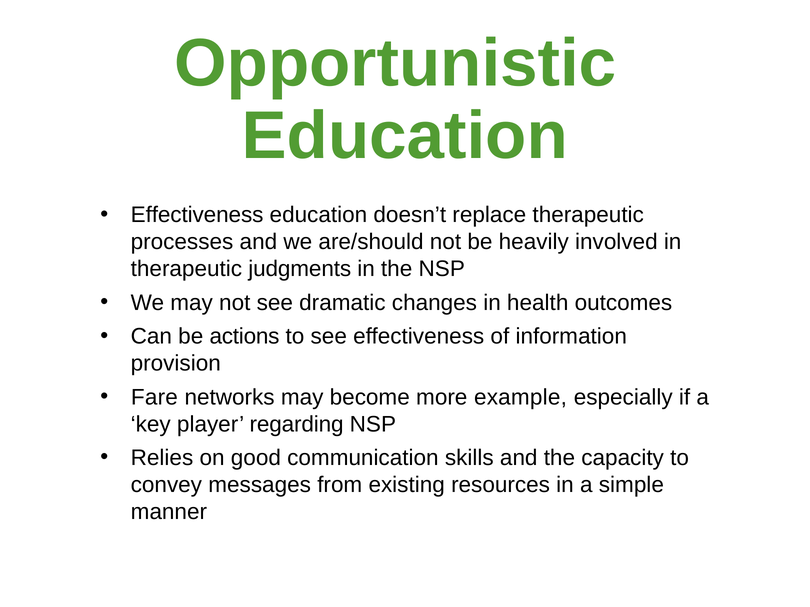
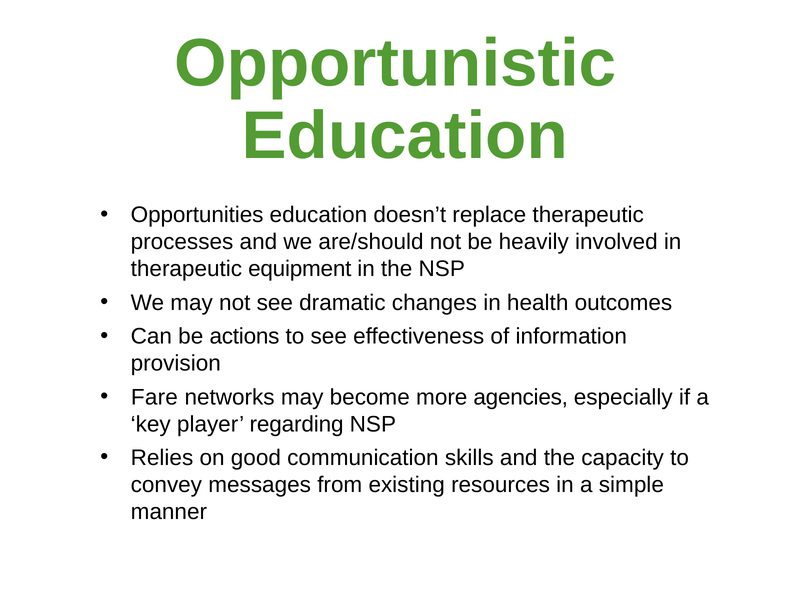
Effectiveness: Effectiveness -> Opportunities (197, 215)
judgments: judgments -> equipment (300, 269)
example: example -> agencies (521, 397)
